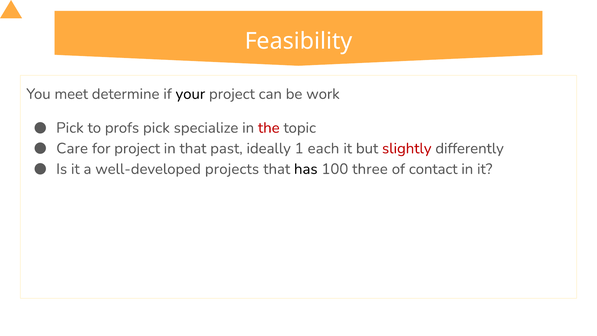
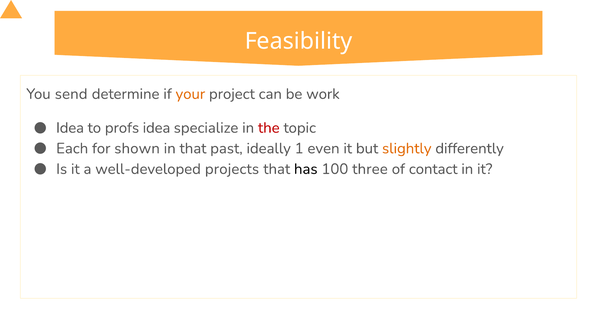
meet: meet -> send (71, 94)
your colour: black -> orange (190, 94)
Pick: Pick -> Idea (70, 128)
profs pick: pick -> idea (157, 128)
Care: Care -> Each (72, 148)
for project: project -> shown (137, 148)
each: each -> even (324, 148)
slightly colour: red -> orange (407, 148)
